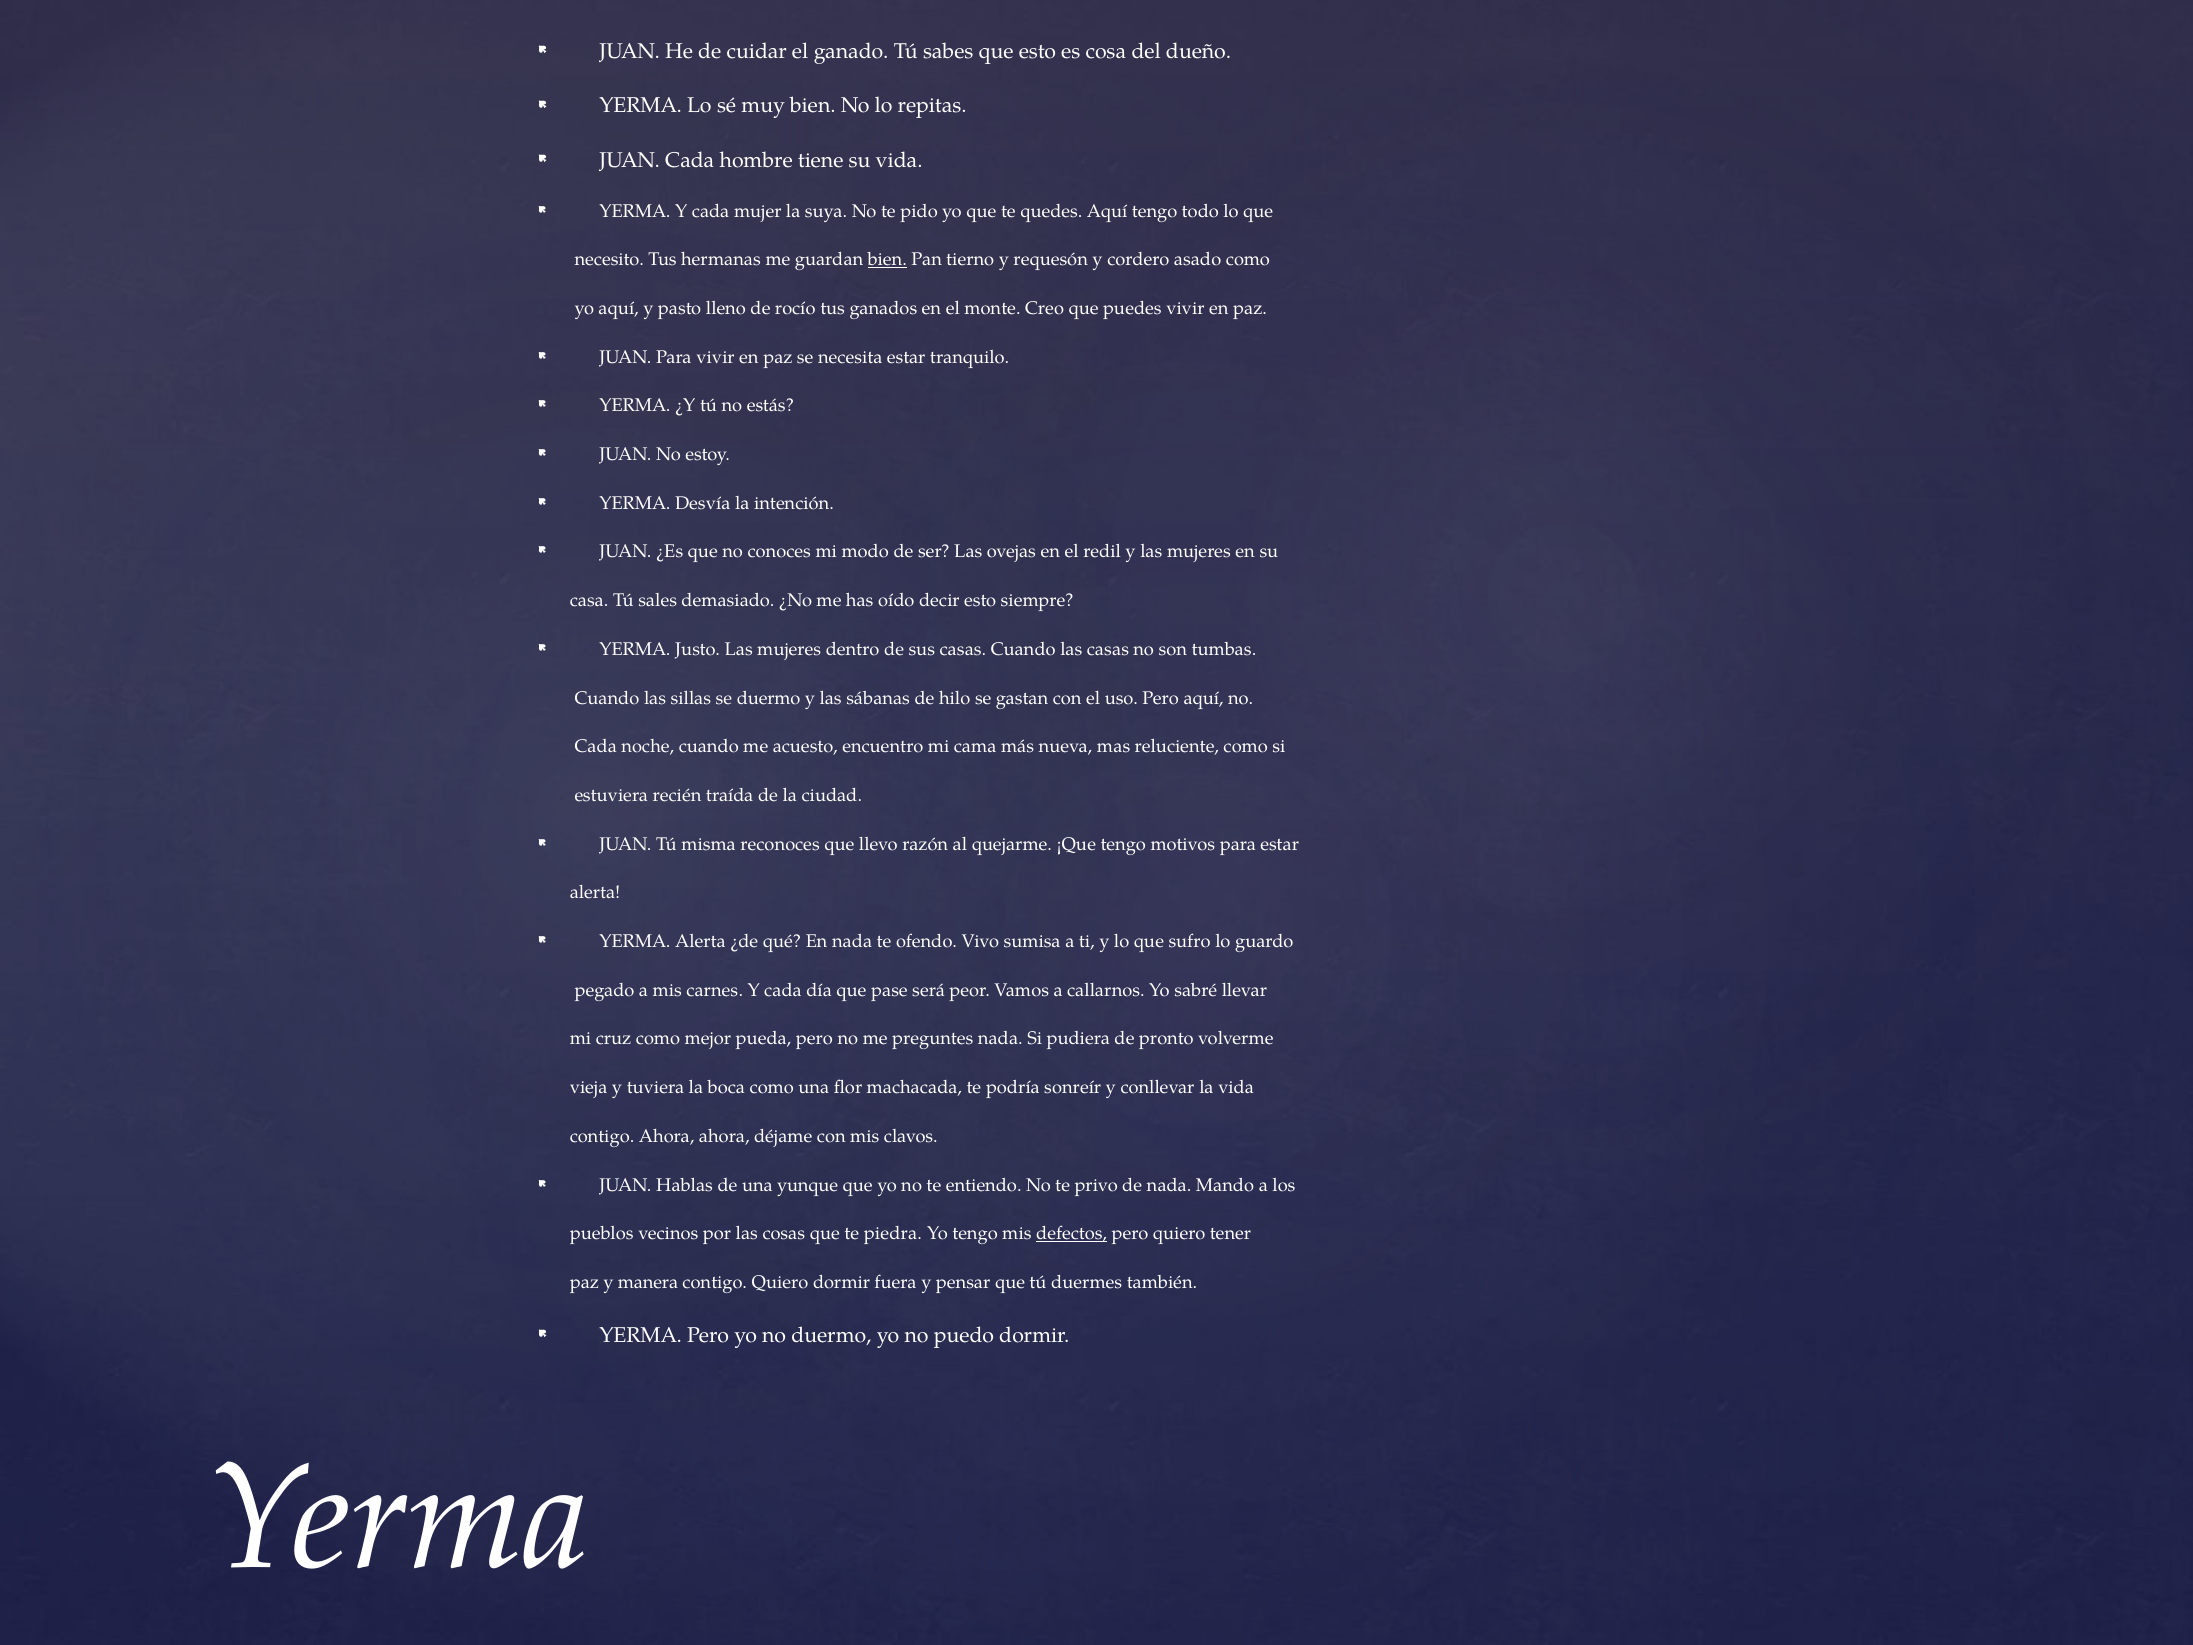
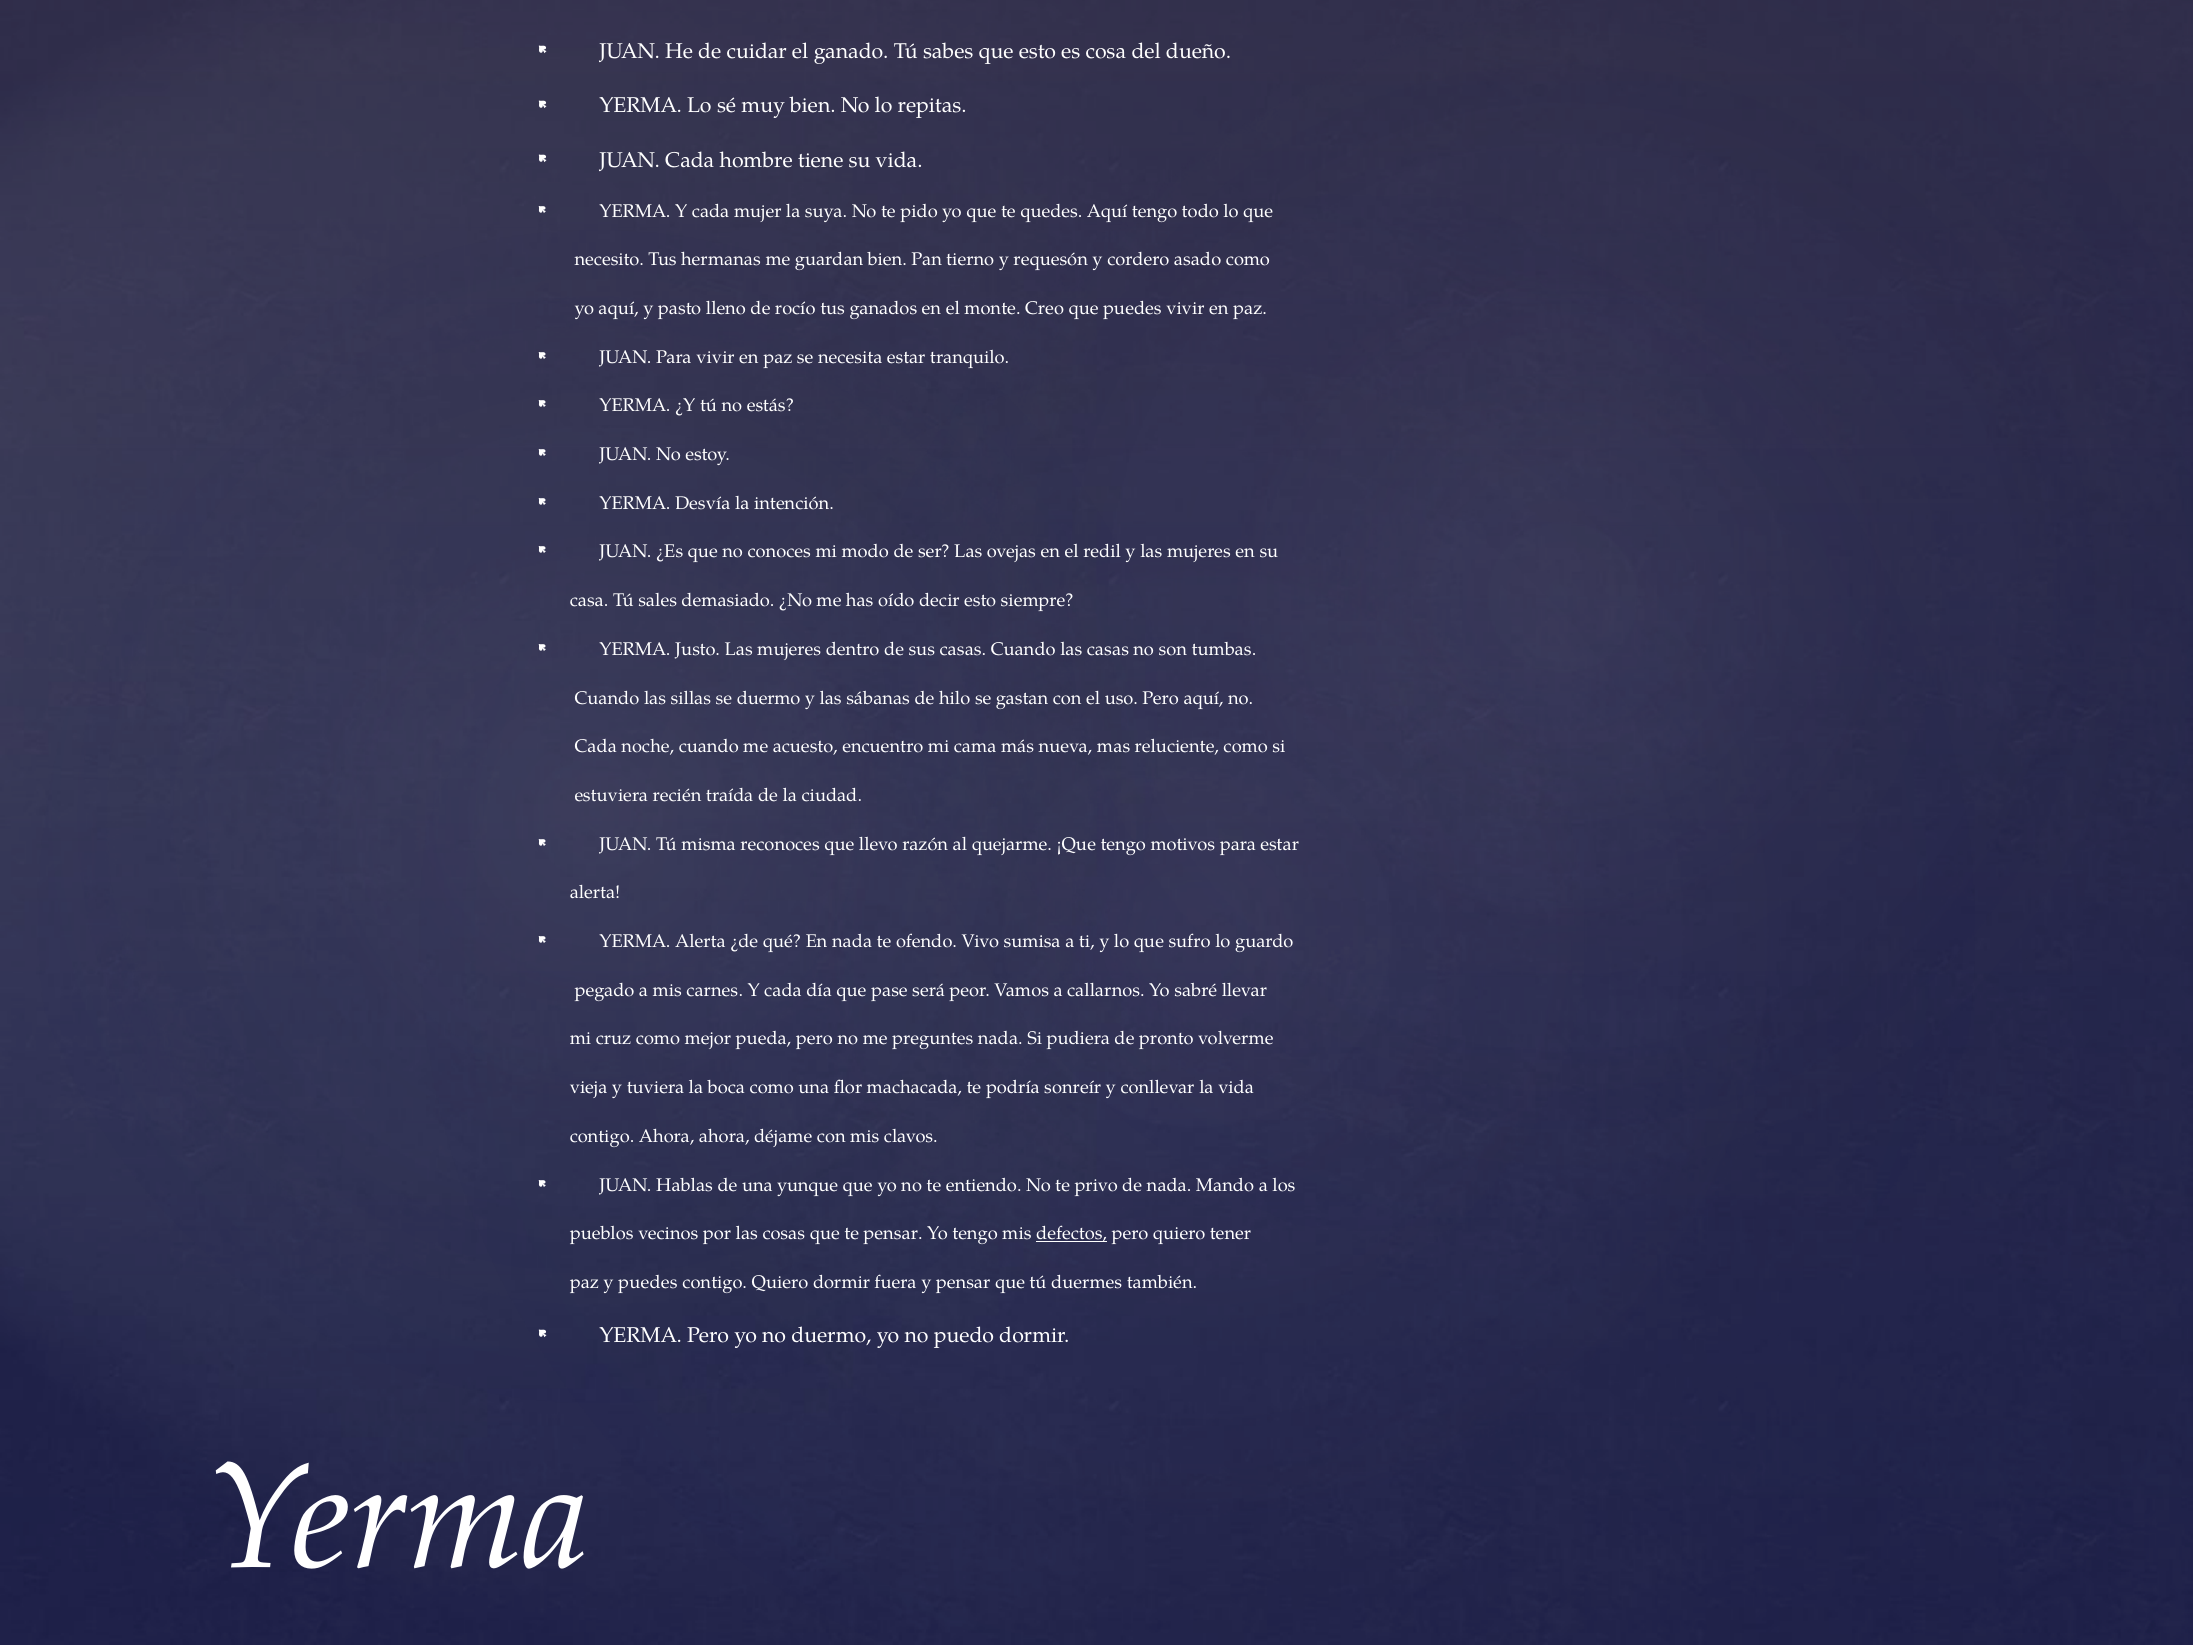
bien underline: present -> none (887, 260)
te piedra: piedra -> pensar (893, 1234)
y manera: manera -> puedes (648, 1282)
